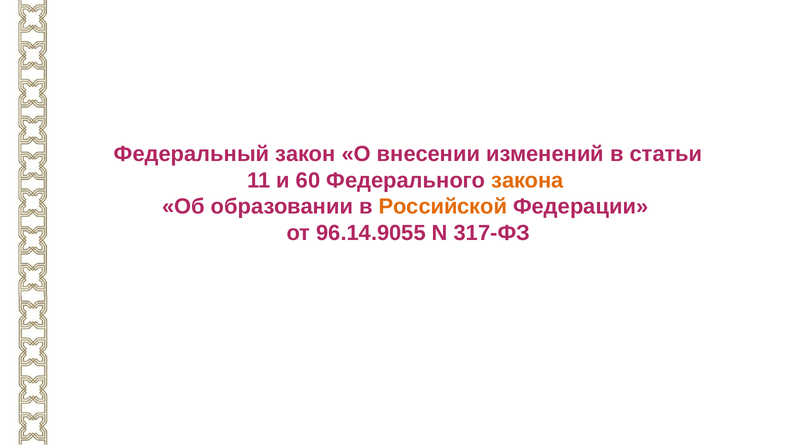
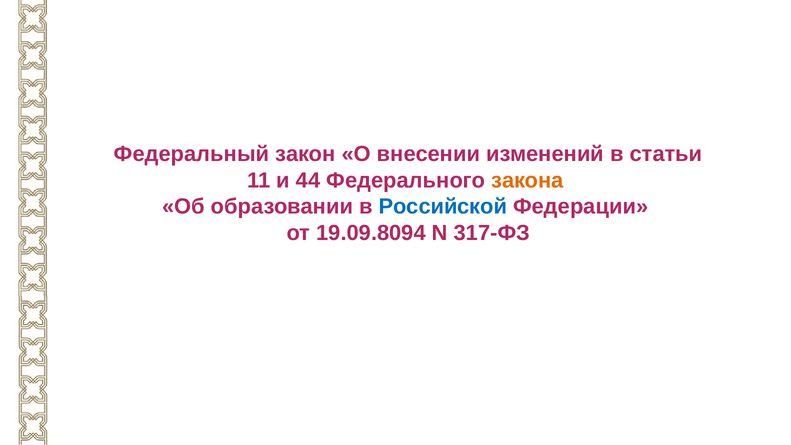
60: 60 -> 44 (308, 180)
Российской colour: orange -> blue (443, 207)
96.14.9055: 96.14.9055 -> 19.09.8094 (371, 233)
